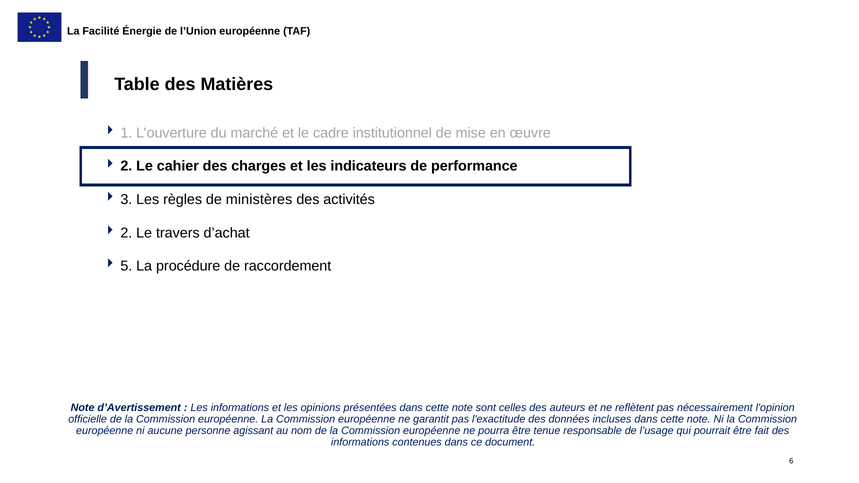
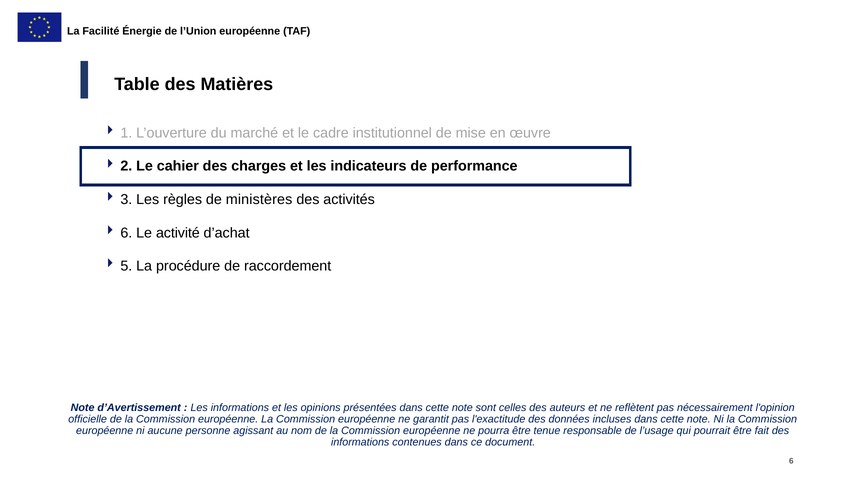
2: 2 -> 6 (126, 233)
travers: travers -> activité (178, 233)
